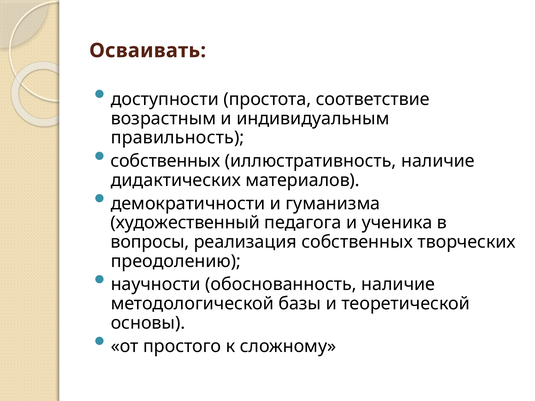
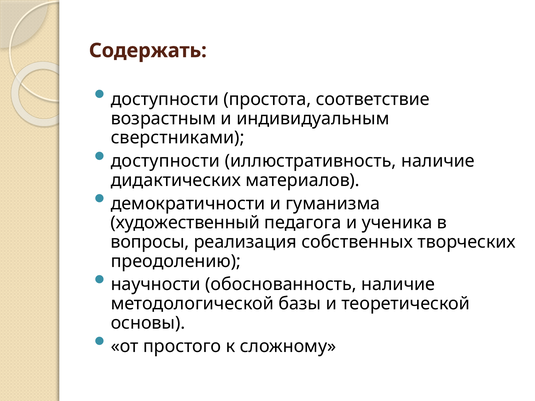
Осваивать: Осваивать -> Содержать (148, 51)
правильность: правильность -> сверстниками (178, 138)
собственных: собственных -> доступности (165, 161)
